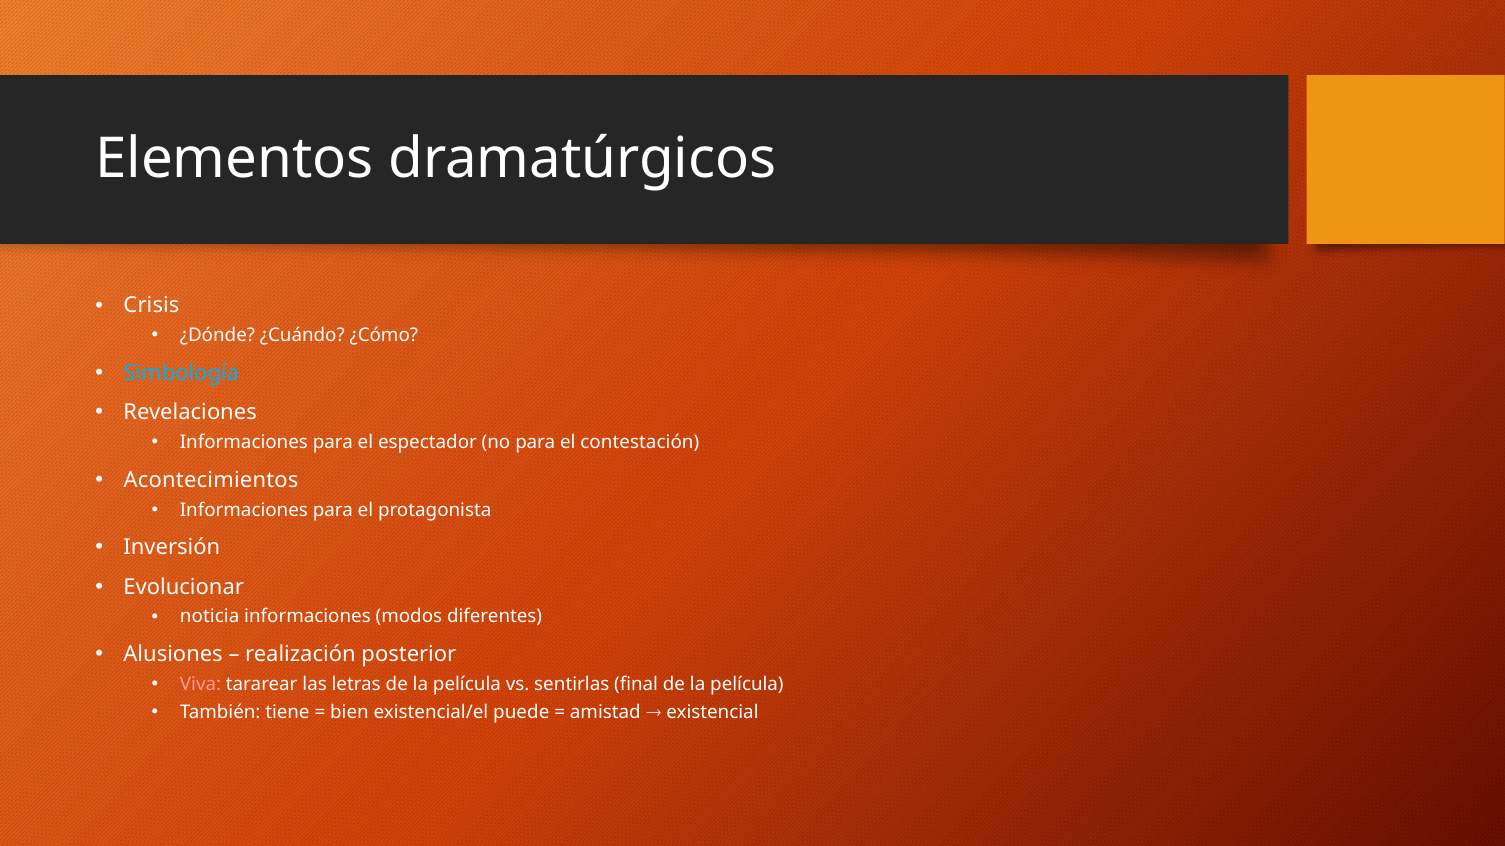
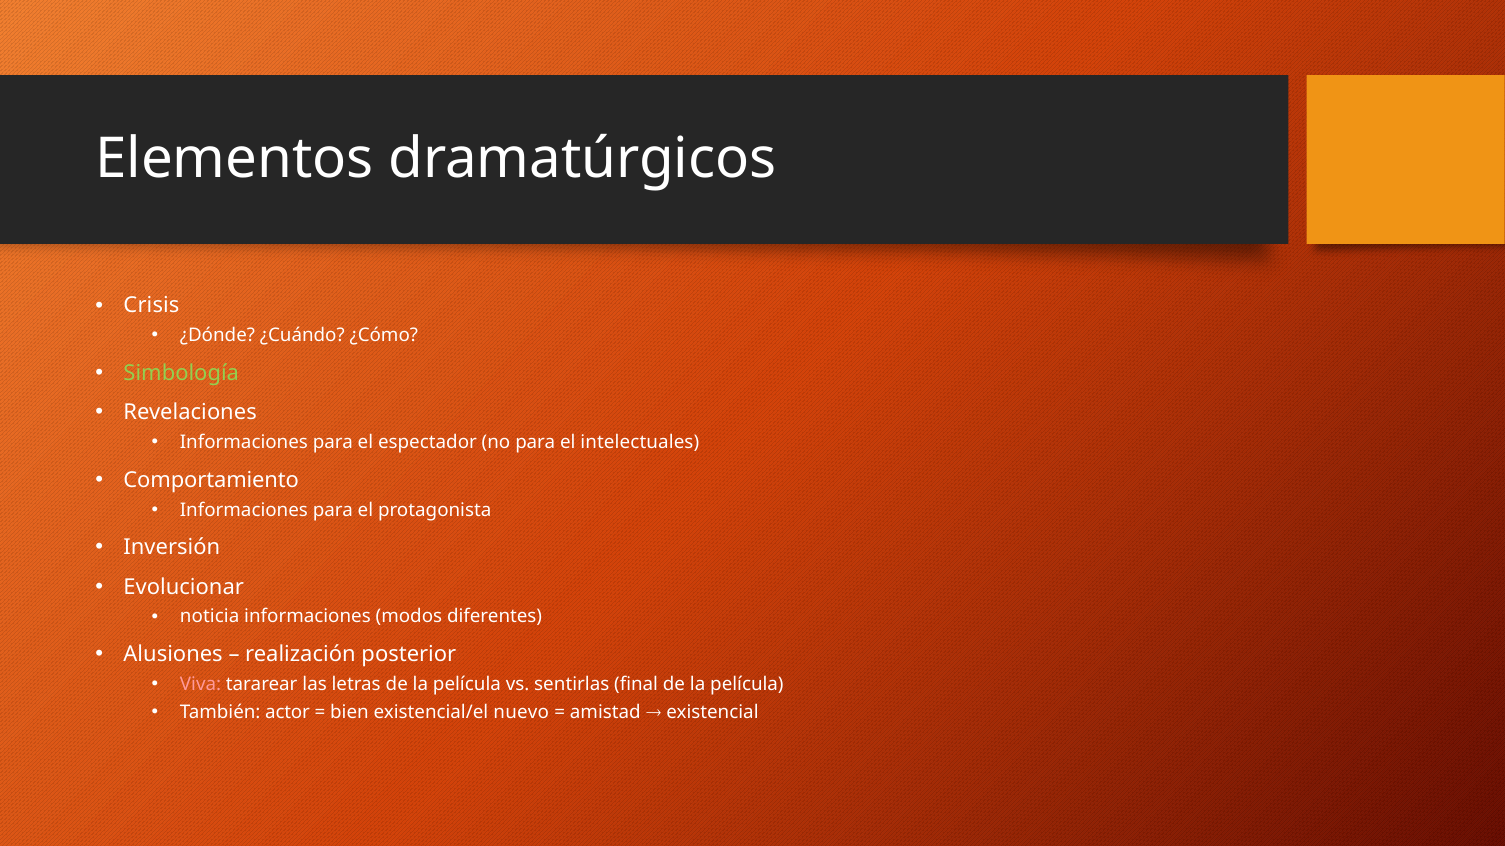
Simbología colour: light blue -> light green (181, 373)
contestación: contestación -> intelectuales (640, 443)
Acontecimientos: Acontecimientos -> Comportamiento (211, 480)
tiene: tiene -> actor (288, 713)
puede: puede -> nuevo (521, 713)
